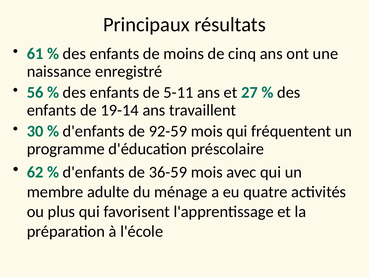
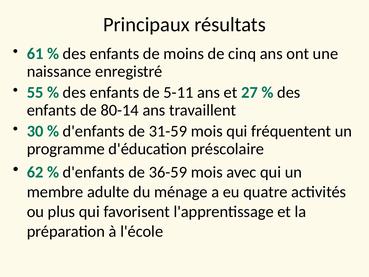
56: 56 -> 55 (35, 92)
19-14: 19-14 -> 80-14 (120, 110)
92-59: 92-59 -> 31-59 (168, 131)
